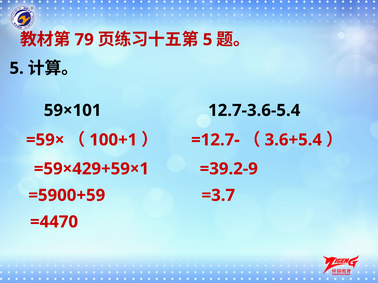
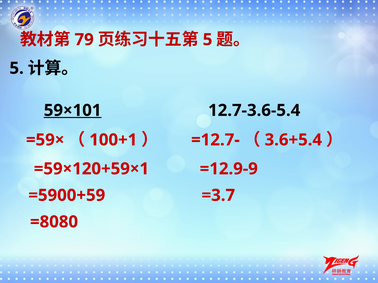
59×101 underline: none -> present (73, 111)
=59×429+59×1: =59×429+59×1 -> =59×120+59×1 (91, 169)
=39.2-9: =39.2-9 -> =12.9-9 (229, 169)
=4470: =4470 -> =8080 (54, 222)
